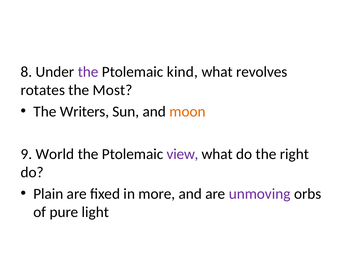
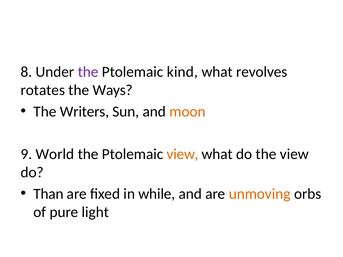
Most: Most -> Ways (113, 90)
view colour: purple -> orange (183, 154)
the right: right -> view (294, 154)
Plain: Plain -> Than (48, 194)
more: more -> while (157, 194)
unmoving colour: purple -> orange (260, 194)
